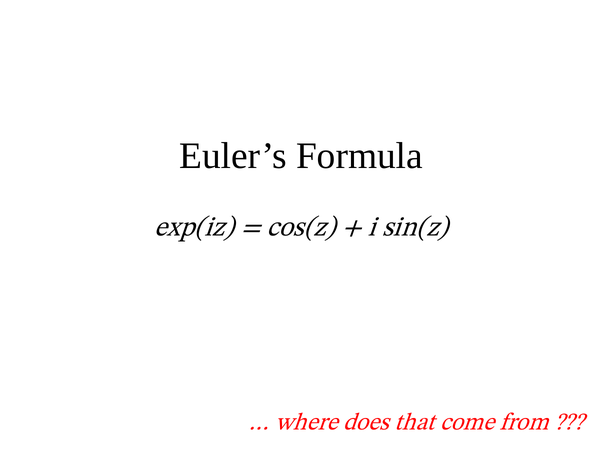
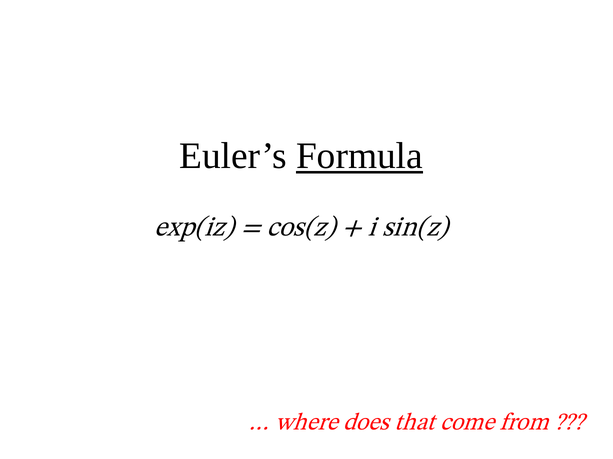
Formula underline: none -> present (360, 156)
